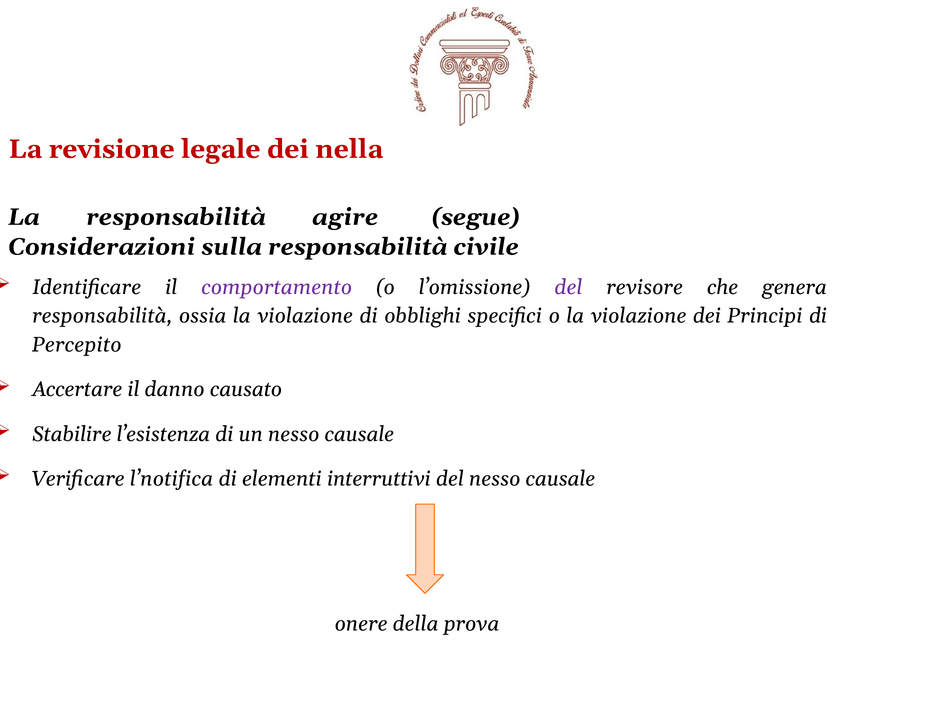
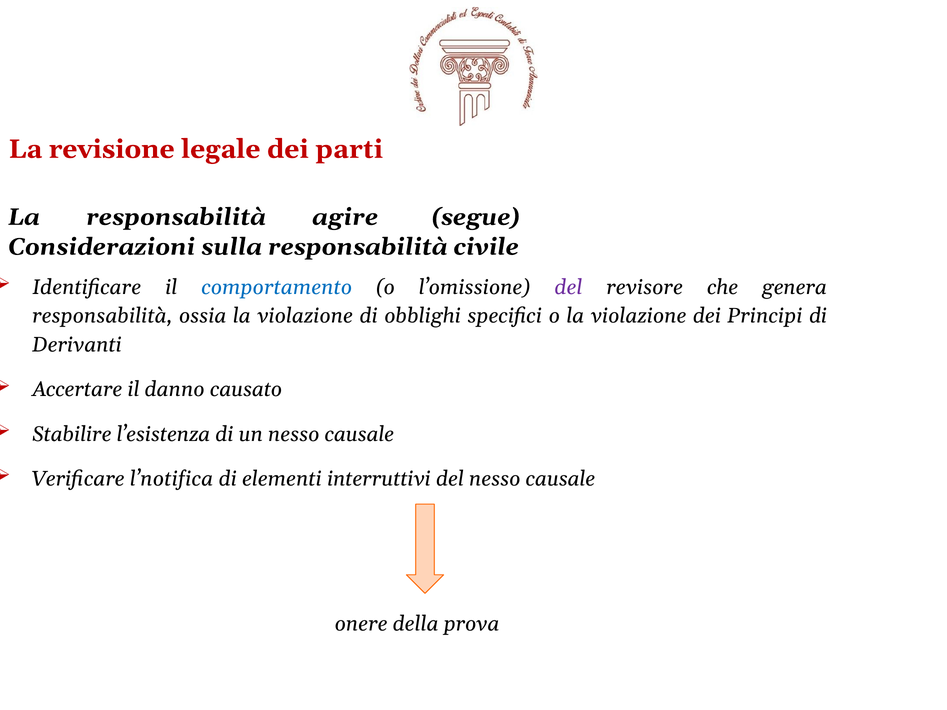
nella: nella -> parti (349, 149)
comportamento colour: purple -> blue (277, 287)
Percepito: Percepito -> Derivanti (77, 345)
